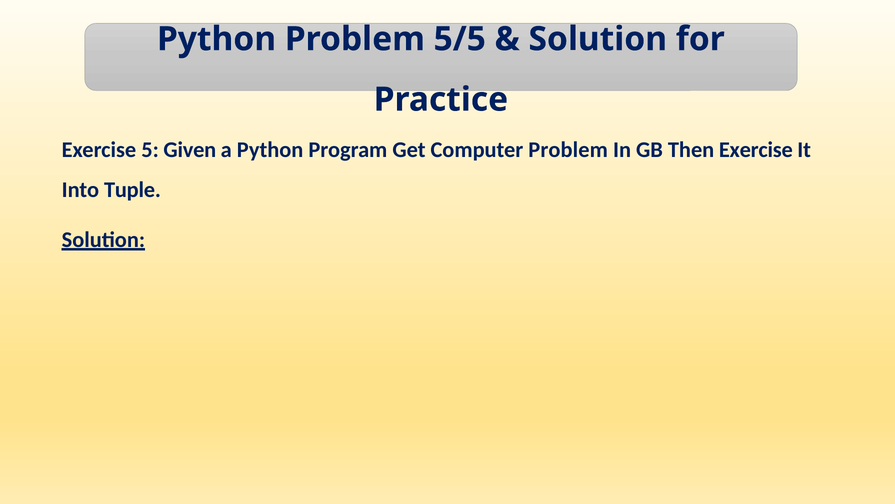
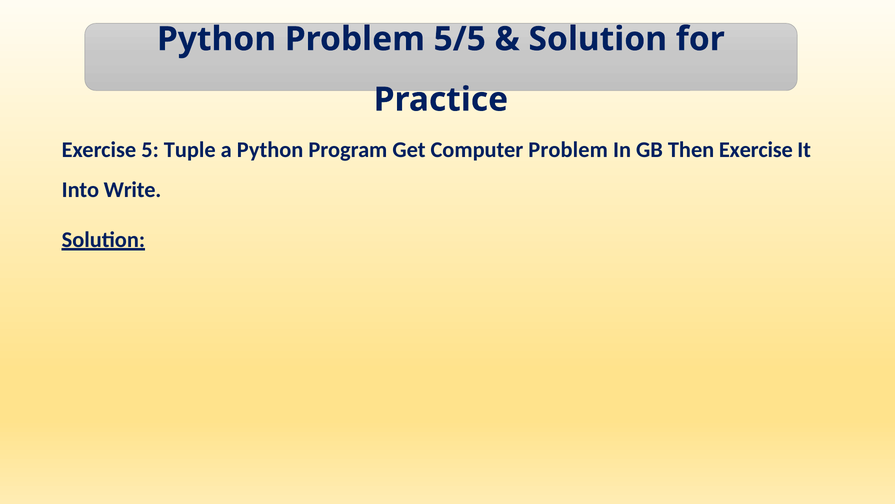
Given: Given -> Tuple (190, 149)
Tuple: Tuple -> Write (132, 190)
